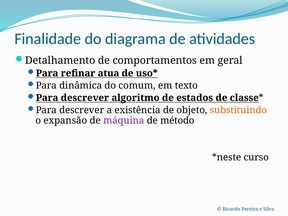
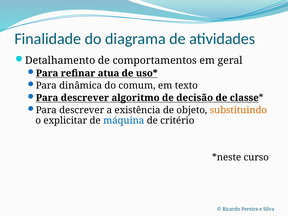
estados: estados -> decisão (195, 98)
expansão: expansão -> explicitar (65, 120)
máquina colour: purple -> blue (124, 120)
método: método -> critério (177, 120)
